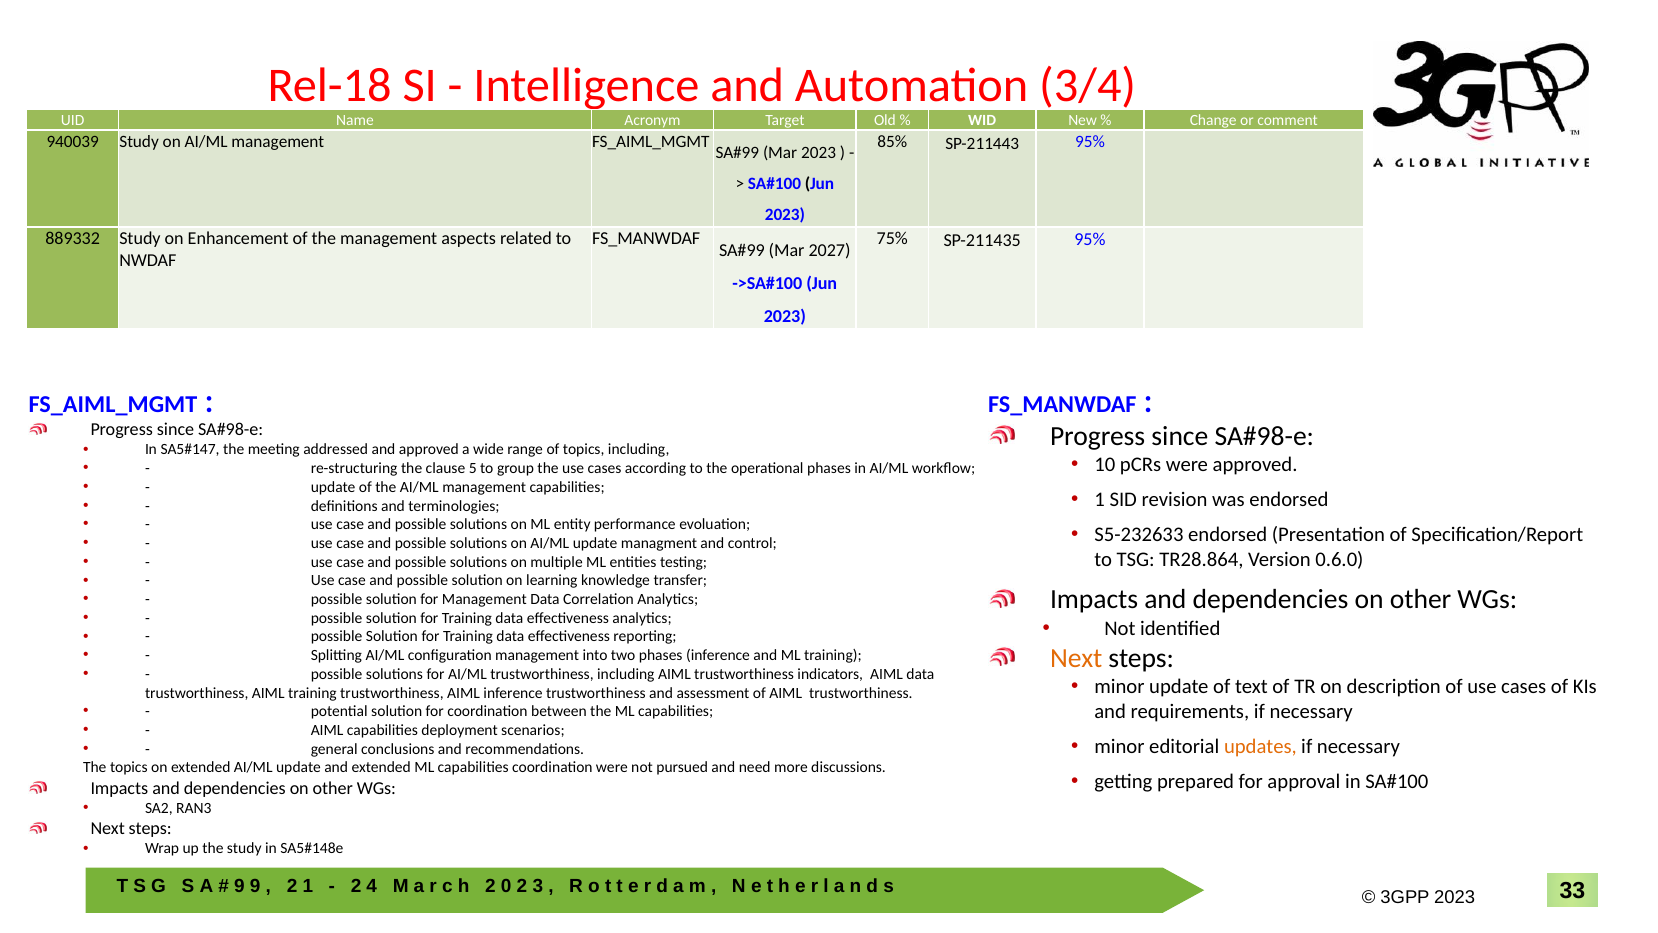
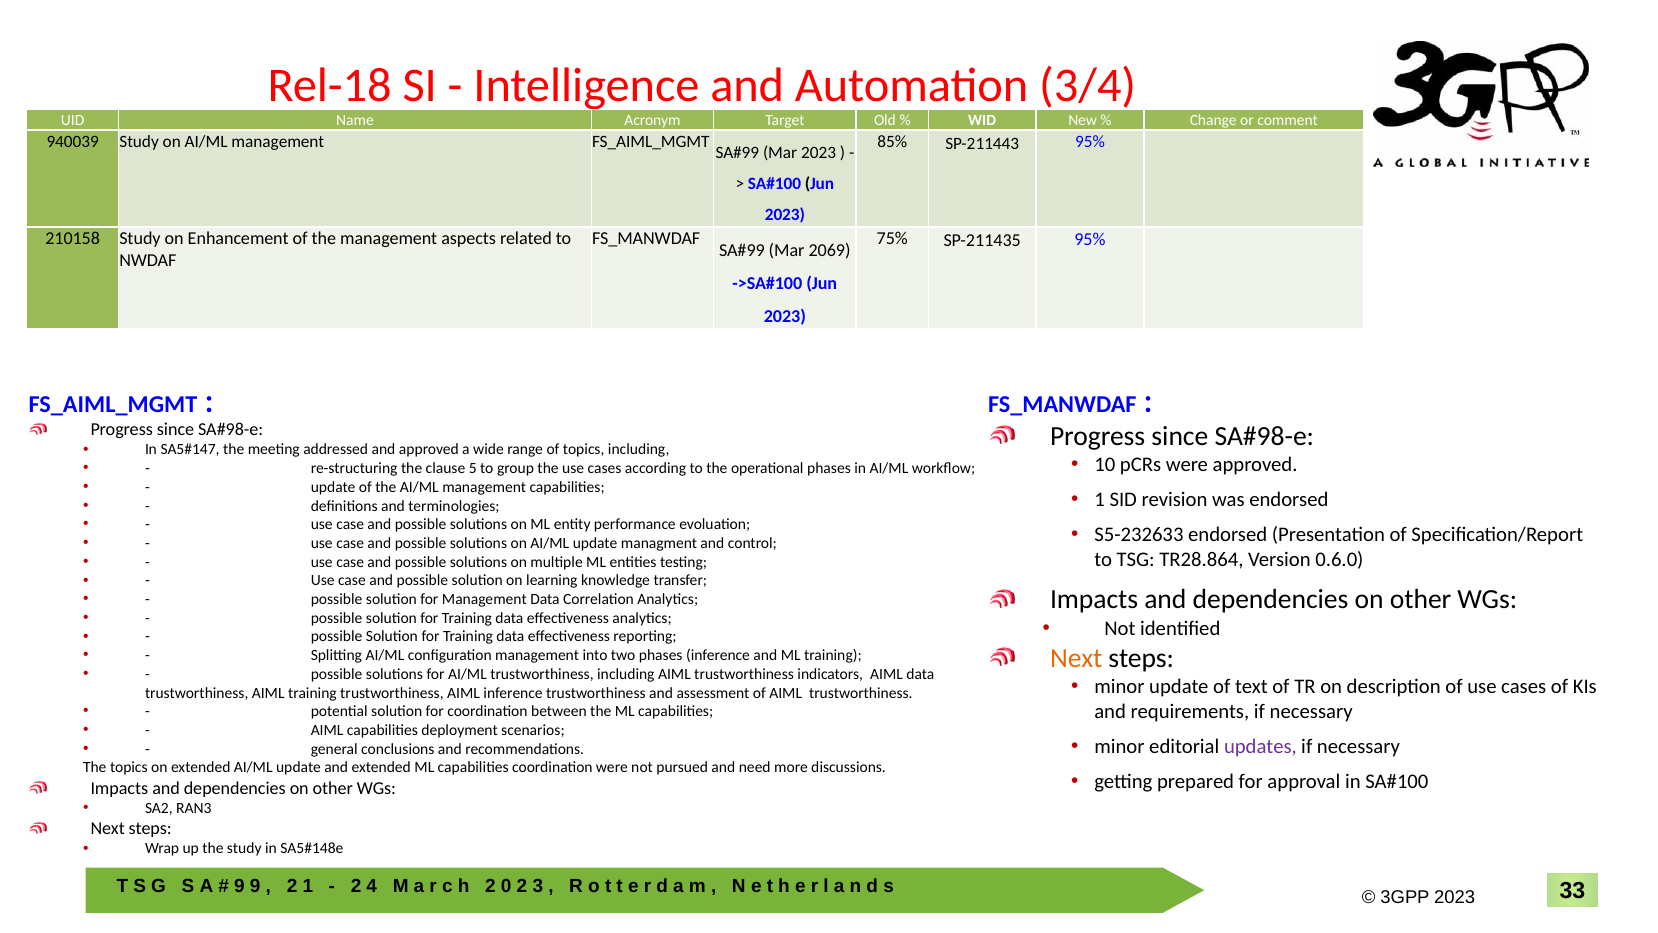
889332: 889332 -> 210158 (73, 239)
2027: 2027 -> 2069 (830, 250)
updates colour: orange -> purple (1260, 746)
